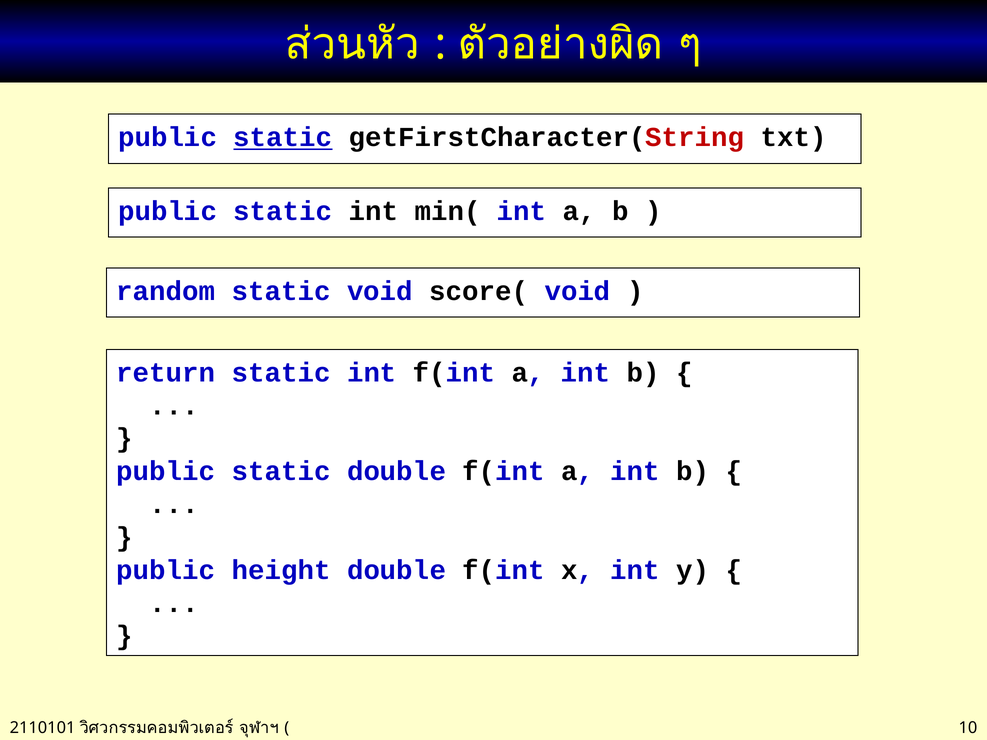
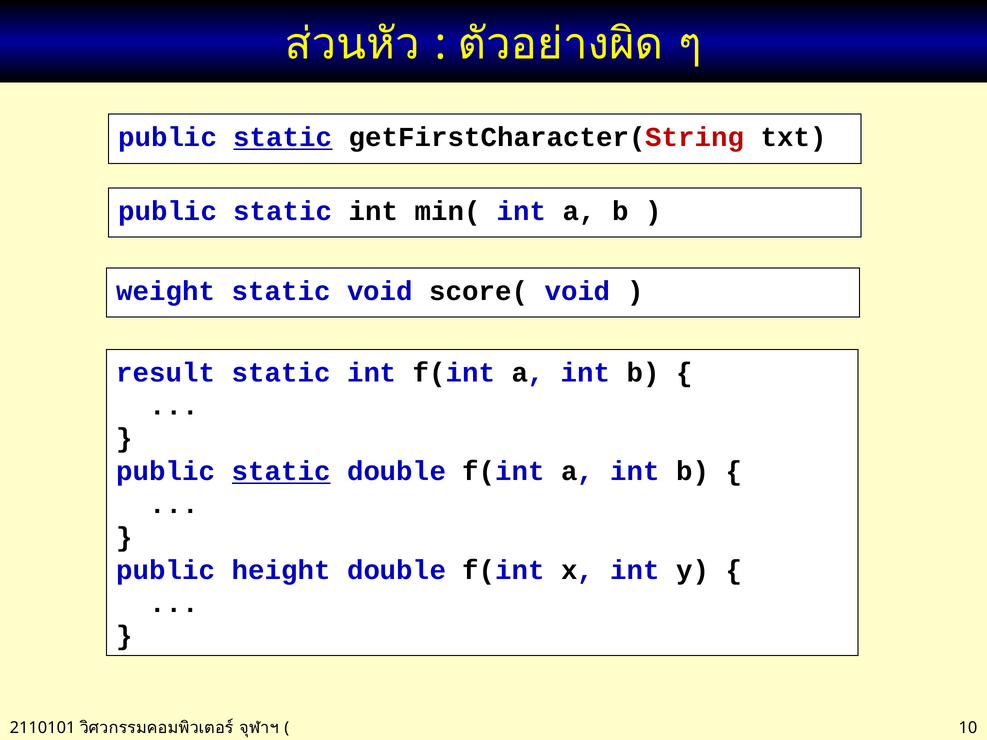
random: random -> weight (166, 291)
return: return -> result (166, 373)
static underline: none -> present (281, 472)
